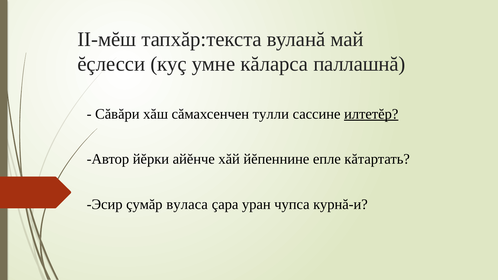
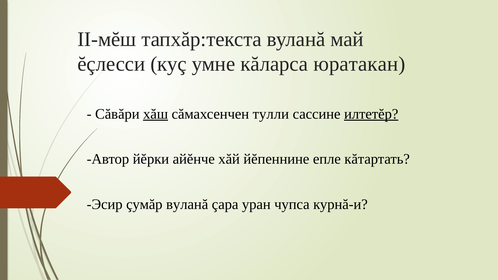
паллашнă: паллашнă -> юратакан (359, 64)
хăш underline: none -> present (156, 114)
çумăр вуласа: вуласа -> вуланă (187, 204)
